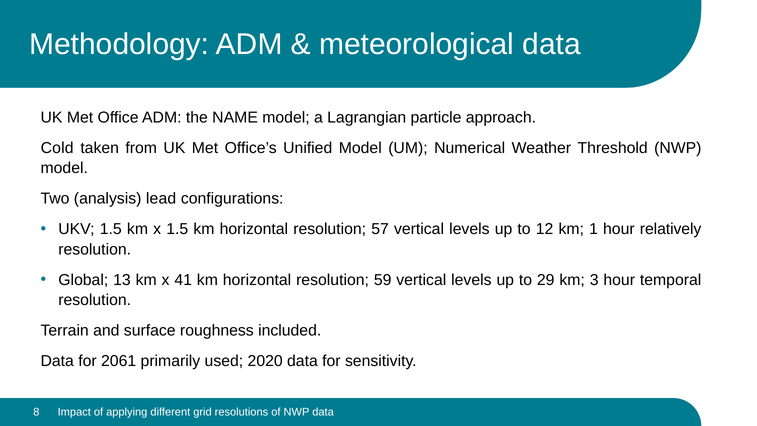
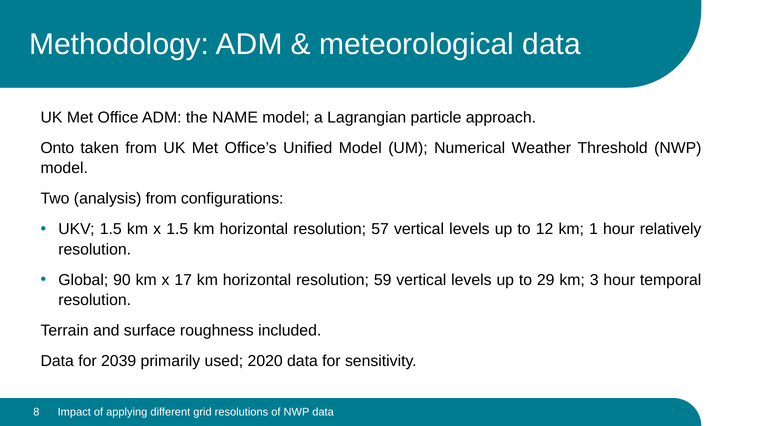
Cold: Cold -> Onto (57, 148)
analysis lead: lead -> from (161, 199)
13: 13 -> 90 (122, 280)
41: 41 -> 17 (183, 280)
2061: 2061 -> 2039 (119, 361)
